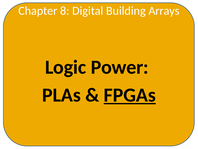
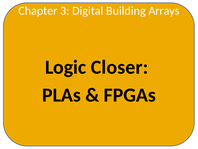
8: 8 -> 3 (65, 11)
Power: Power -> Closer (119, 67)
FPGAs underline: present -> none (130, 95)
